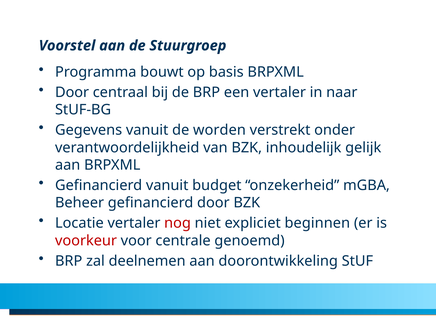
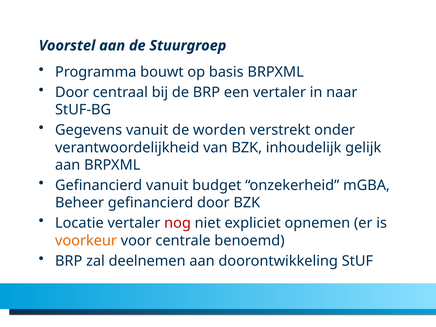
beginnen: beginnen -> opnemen (317, 223)
voorkeur colour: red -> orange (86, 241)
genoemd: genoemd -> benoemd (250, 241)
